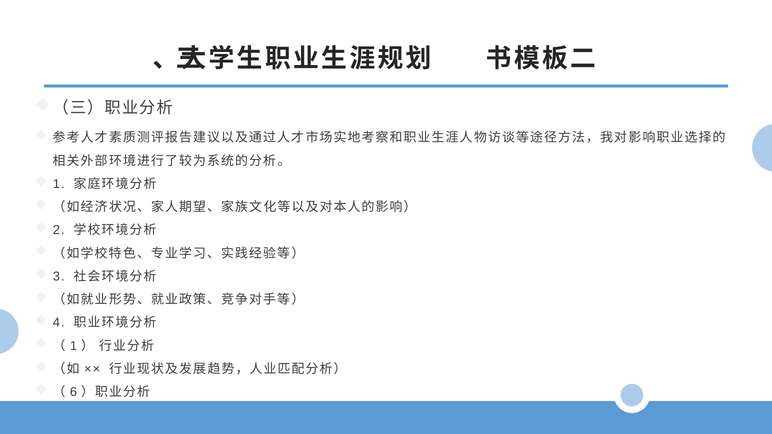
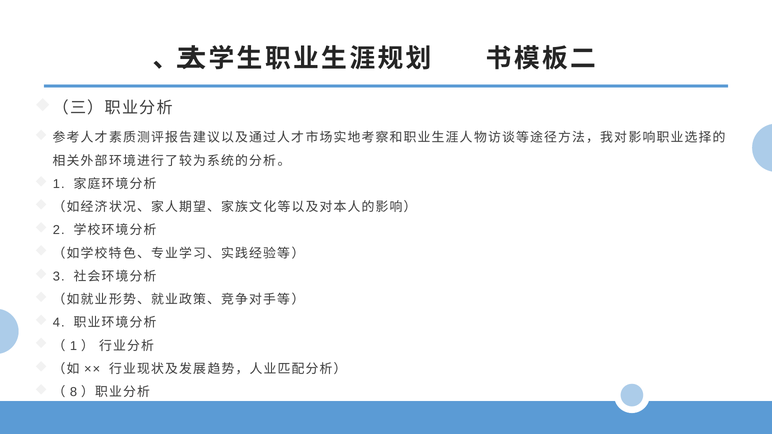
6: 6 -> 8 (74, 392)
